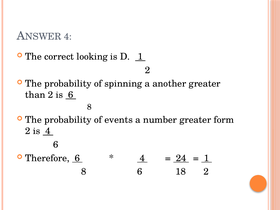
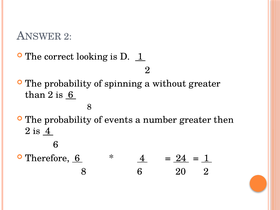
4: 4 -> 2 (68, 37)
another: another -> without (169, 84)
form: form -> then (224, 120)
18: 18 -> 20 (181, 172)
